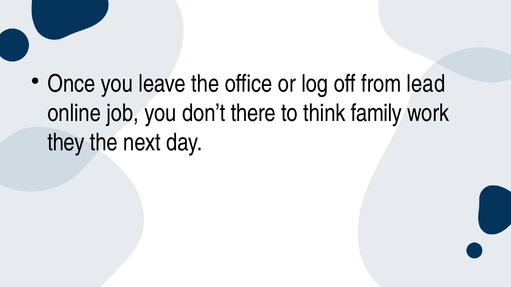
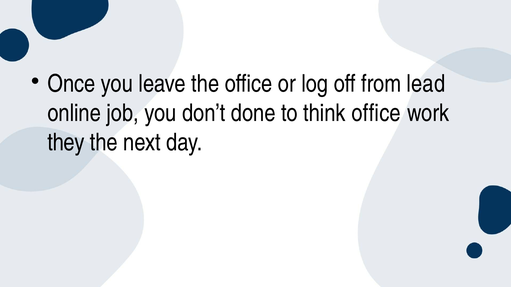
there: there -> done (253, 113)
think family: family -> office (376, 113)
